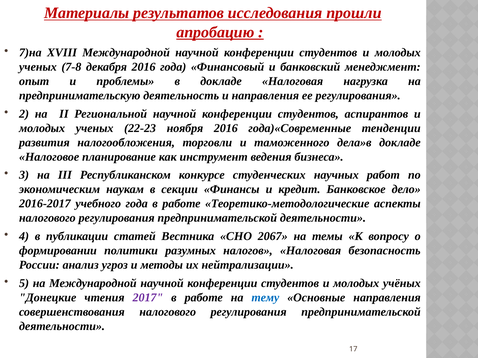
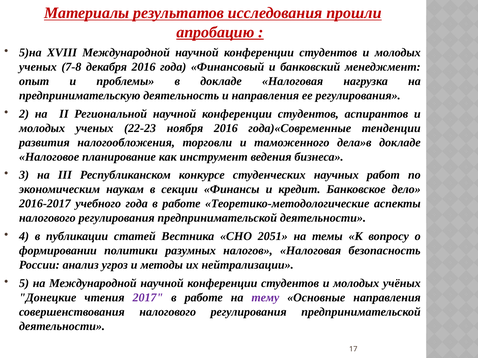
7)на: 7)на -> 5)на (30, 53)
2067: 2067 -> 2051 (273, 237)
тему colour: blue -> purple (265, 298)
